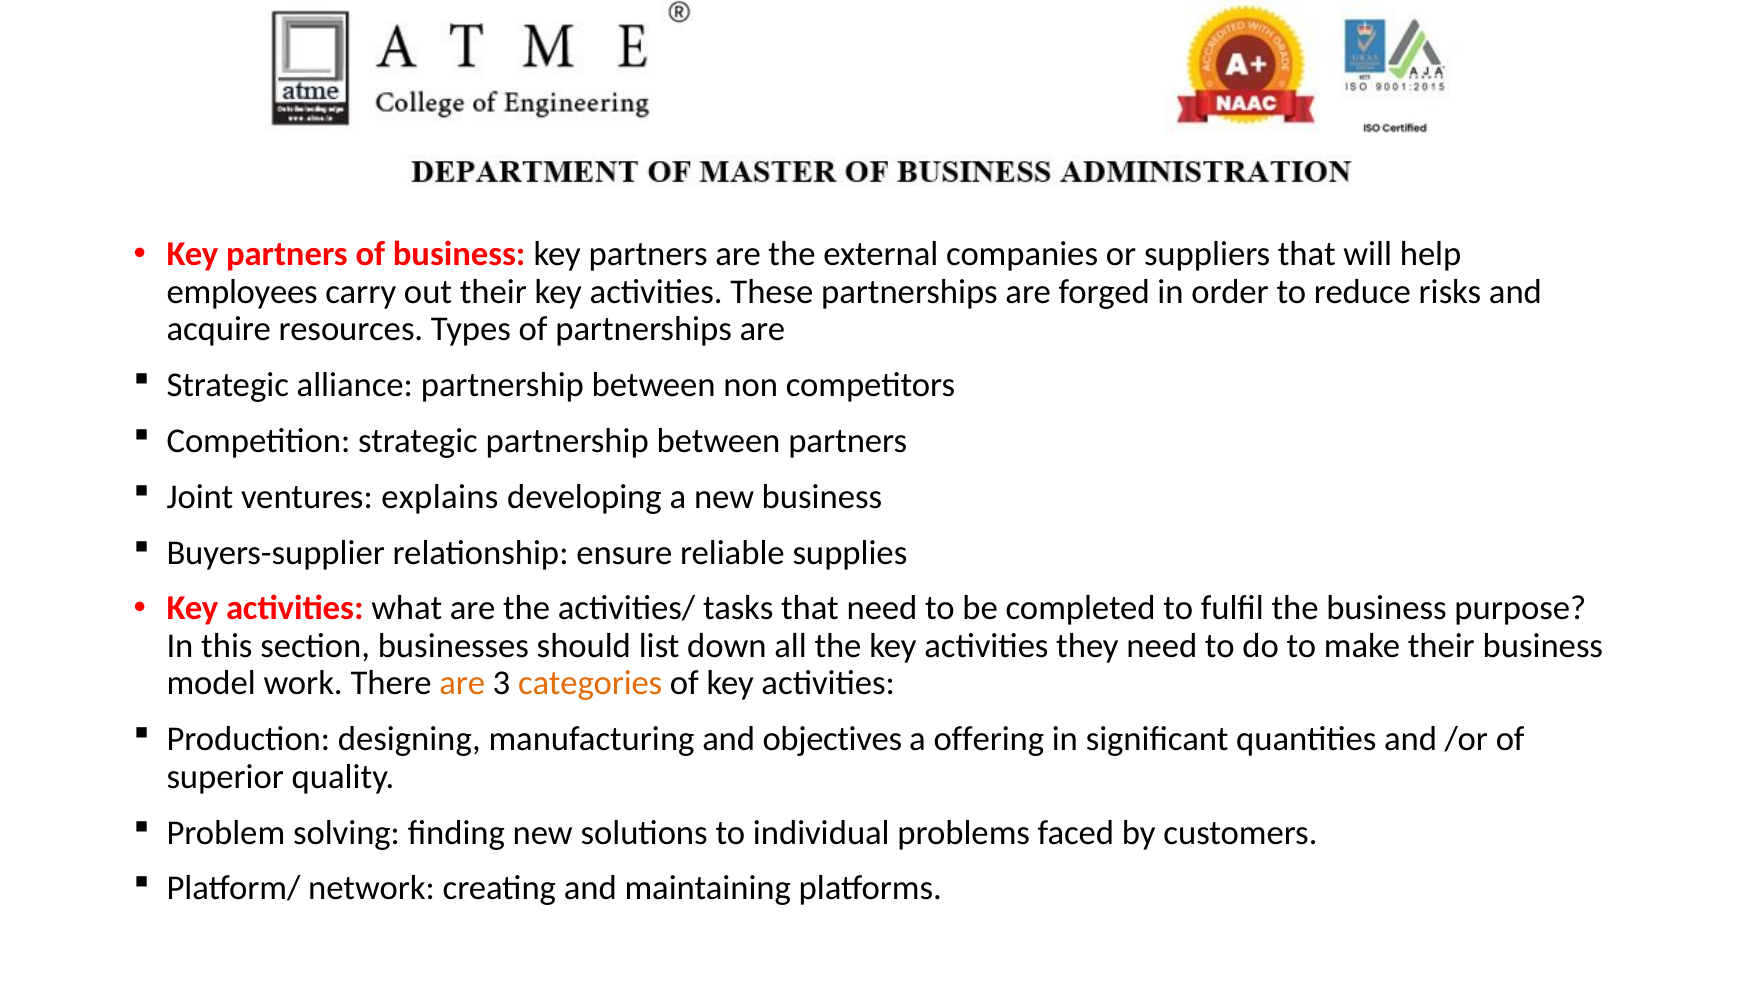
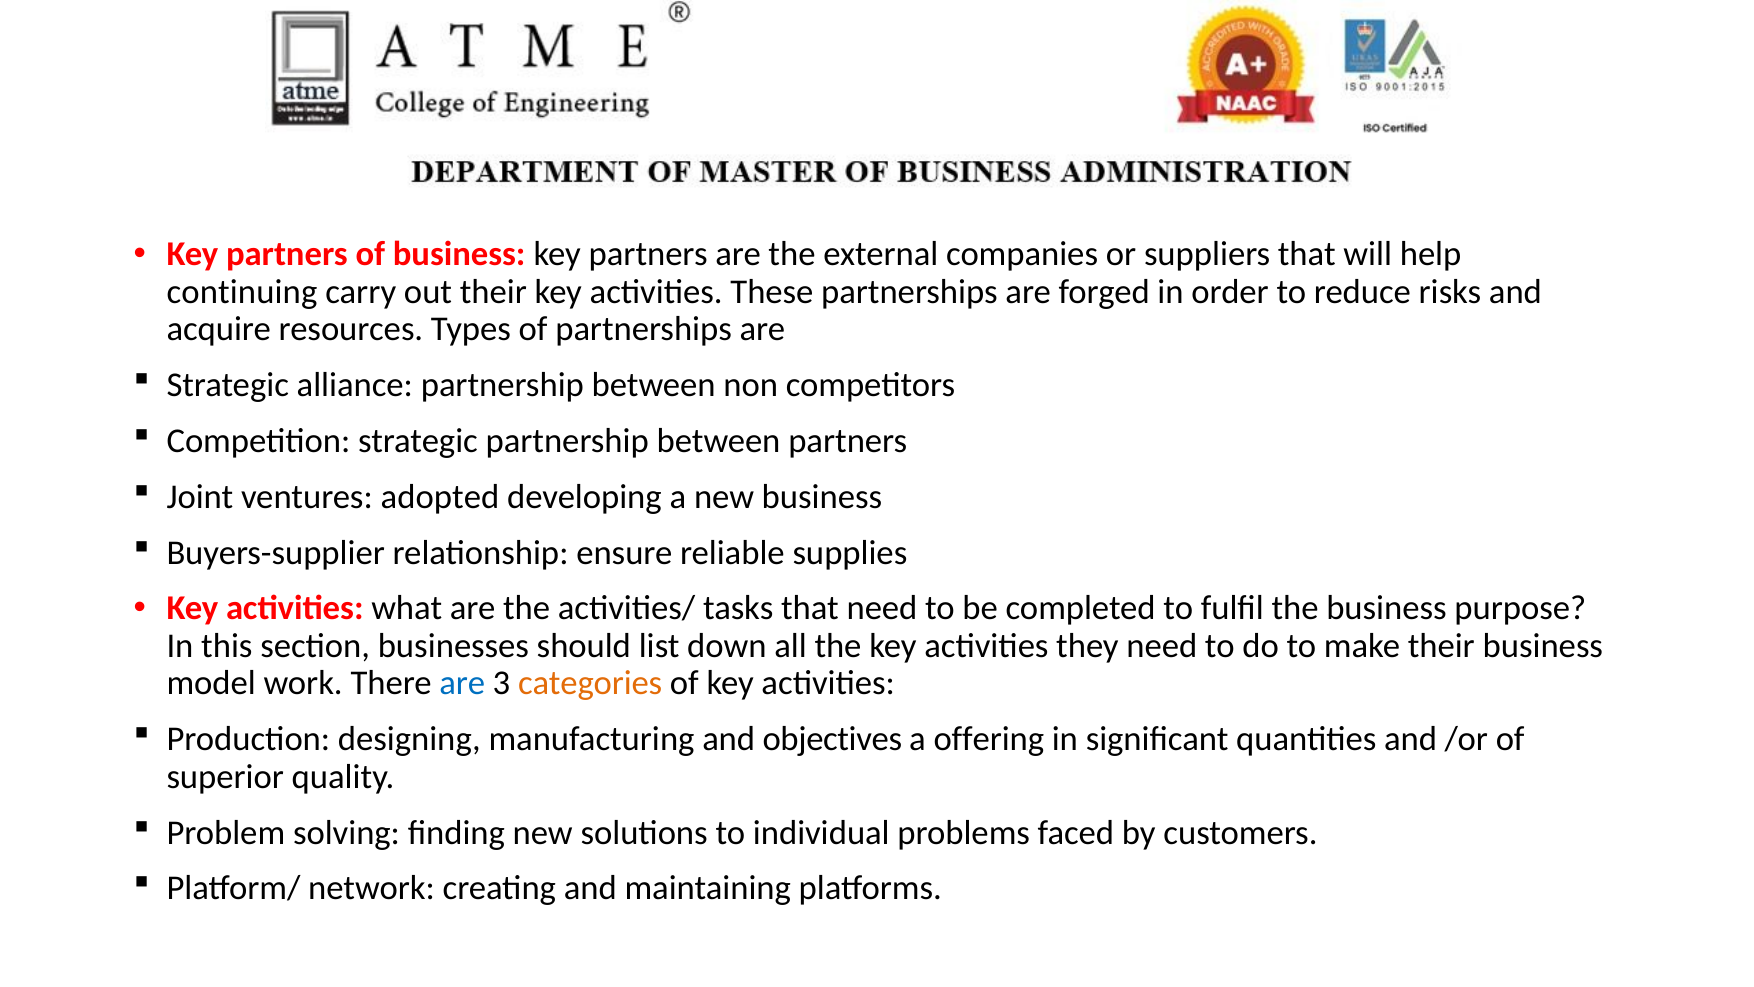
employees: employees -> continuing (242, 292)
explains: explains -> adopted (440, 497)
are colour: orange -> blue (462, 683)
